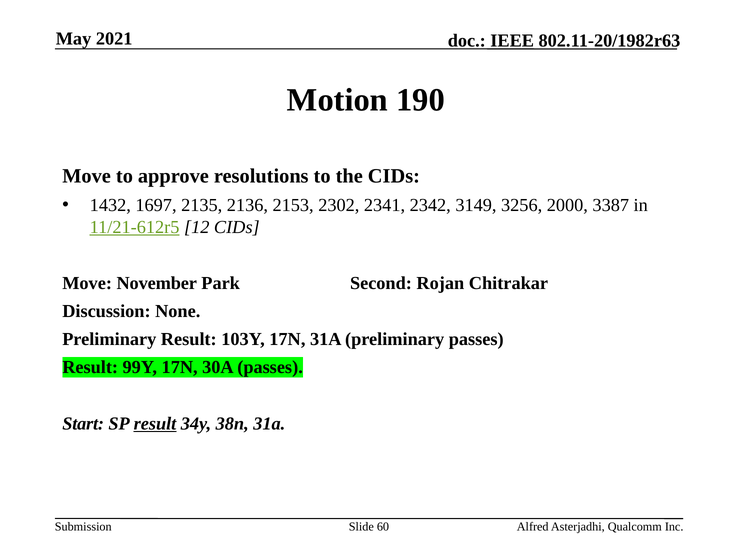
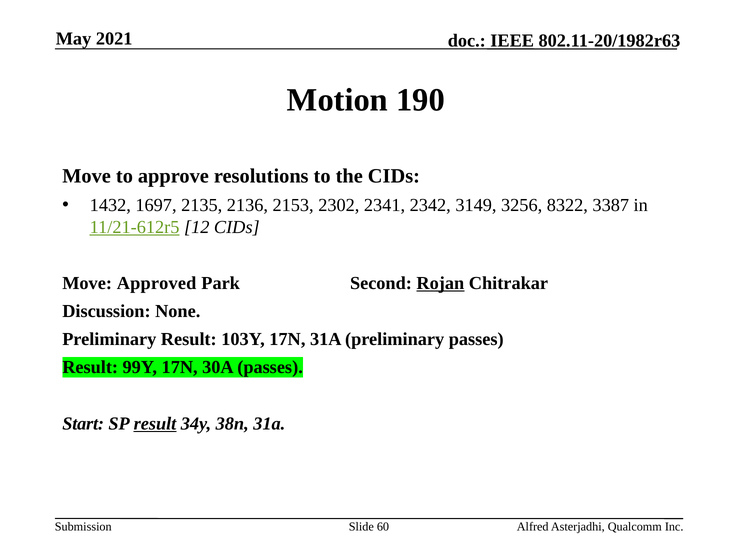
2000: 2000 -> 8322 (567, 205)
November: November -> Approved (157, 283)
Rojan underline: none -> present (440, 283)
